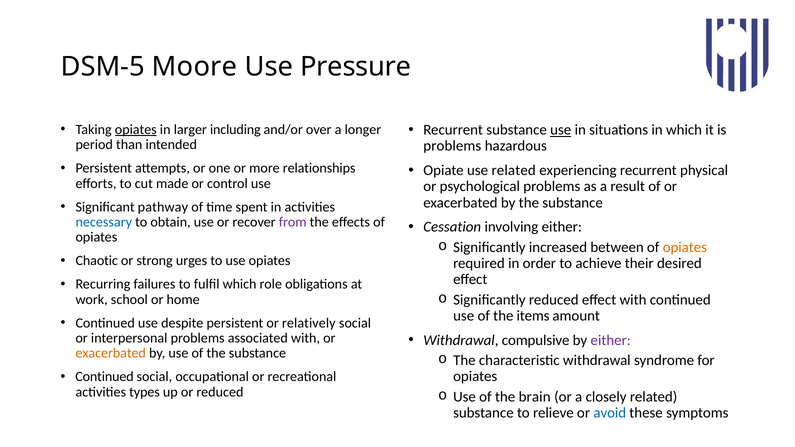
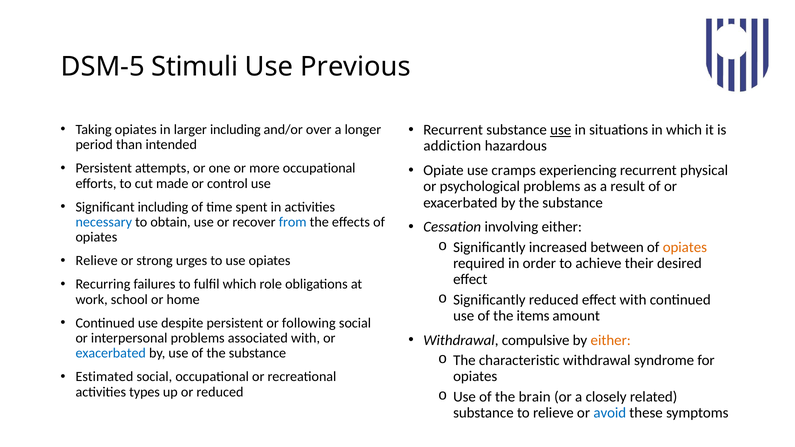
Moore: Moore -> Stimuli (195, 67)
Pressure: Pressure -> Previous (356, 67)
opiates underline: present -> none (136, 130)
problems: problems -> addiction (452, 146)
more relationships: relationships -> occupational (319, 168)
use related: related -> cramps (514, 170)
Significant pathway: pathway -> including (163, 207)
from colour: purple -> blue (293, 222)
Chaotic: Chaotic -> Relieve (97, 261)
relatively: relatively -> following (309, 323)
either colour: purple -> orange (611, 340)
exacerbated colour: orange -> blue (111, 353)
Continued: Continued -> Estimated (104, 377)
